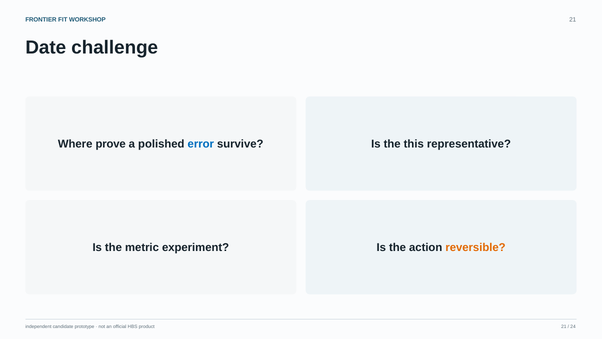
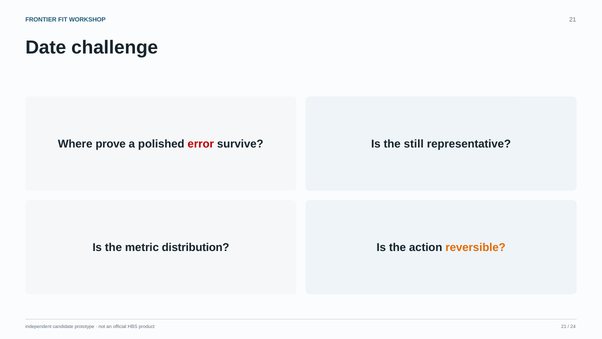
error colour: blue -> red (201, 144)
this: this -> still (414, 144)
experiment: experiment -> distribution (196, 247)
